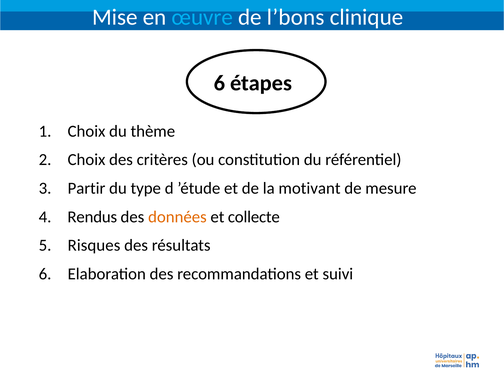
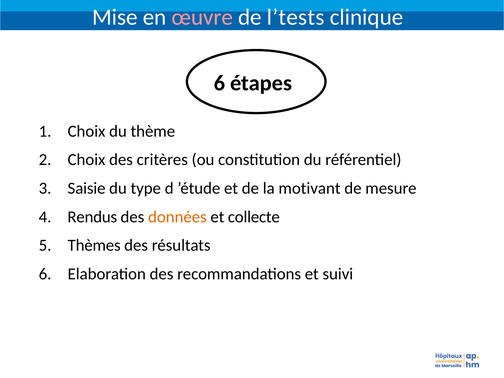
œuvre colour: light blue -> pink (202, 17)
l’bons: l’bons -> l’tests (296, 17)
Partir: Partir -> Saisie (87, 188)
Risques: Risques -> Thèmes (94, 245)
